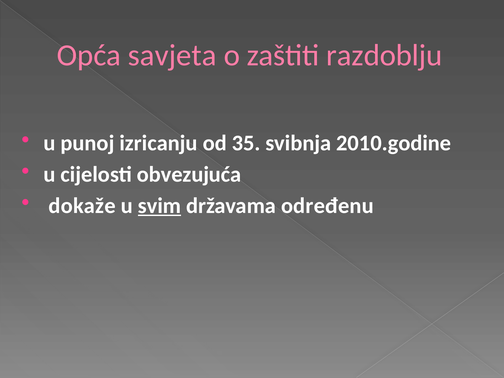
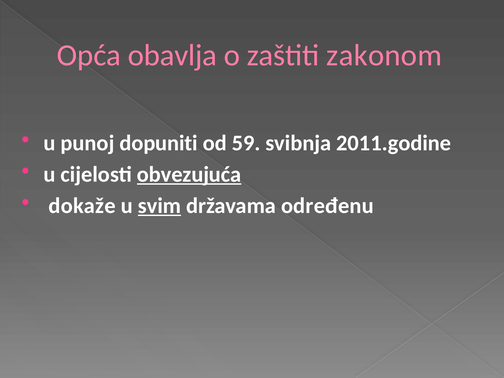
savjeta: savjeta -> obavlja (172, 55)
razdoblju: razdoblju -> zakonom (384, 55)
izricanju: izricanju -> dopuniti (159, 143)
35: 35 -> 59 (246, 143)
2010.godine: 2010.godine -> 2011.godine (394, 143)
obvezujuća underline: none -> present (189, 174)
